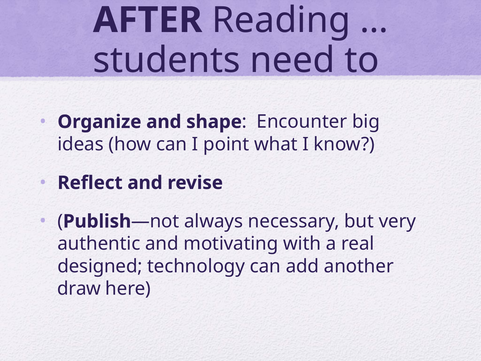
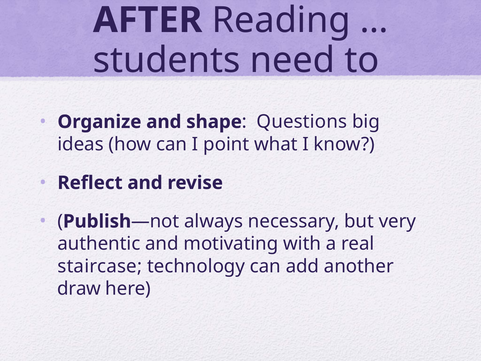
Encounter: Encounter -> Questions (302, 122)
designed: designed -> staircase (100, 266)
